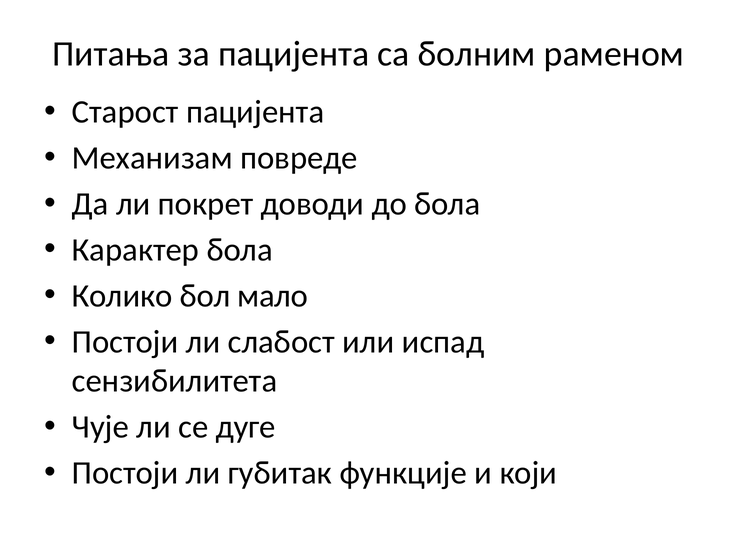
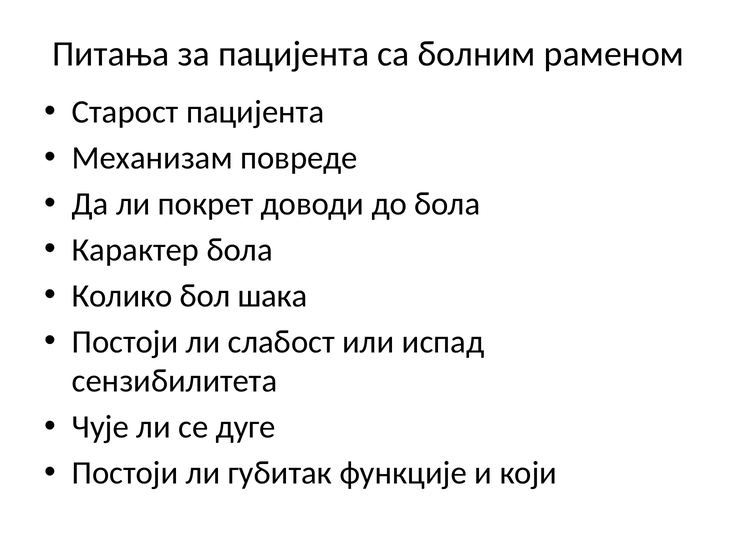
мало: мало -> шака (273, 296)
